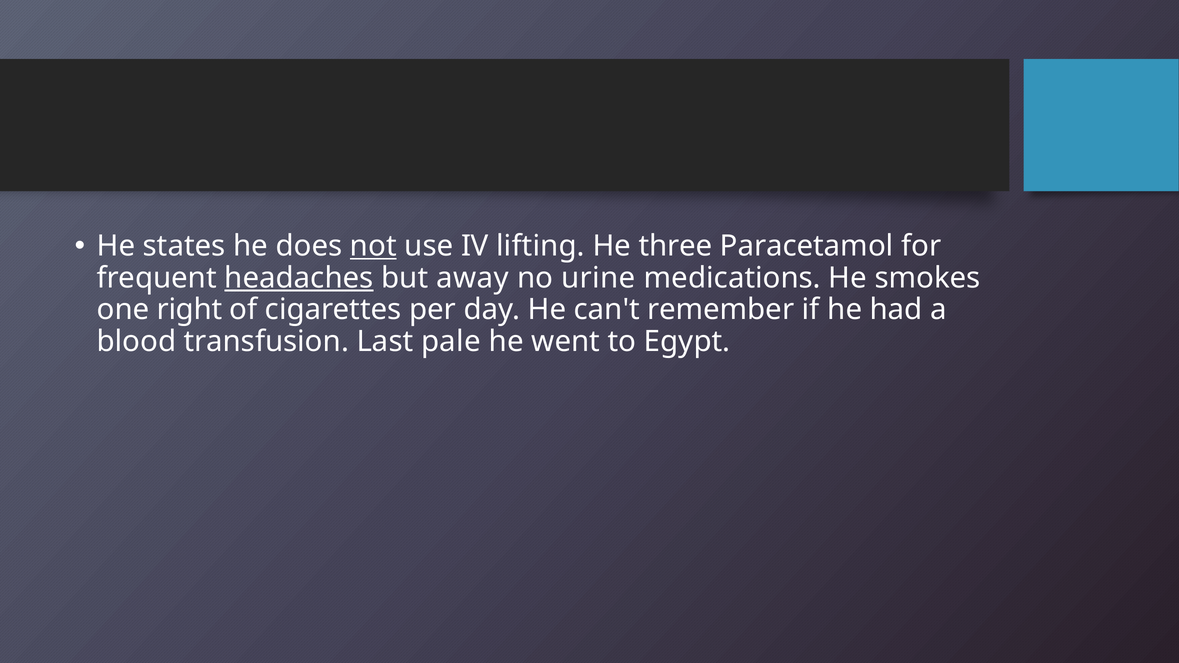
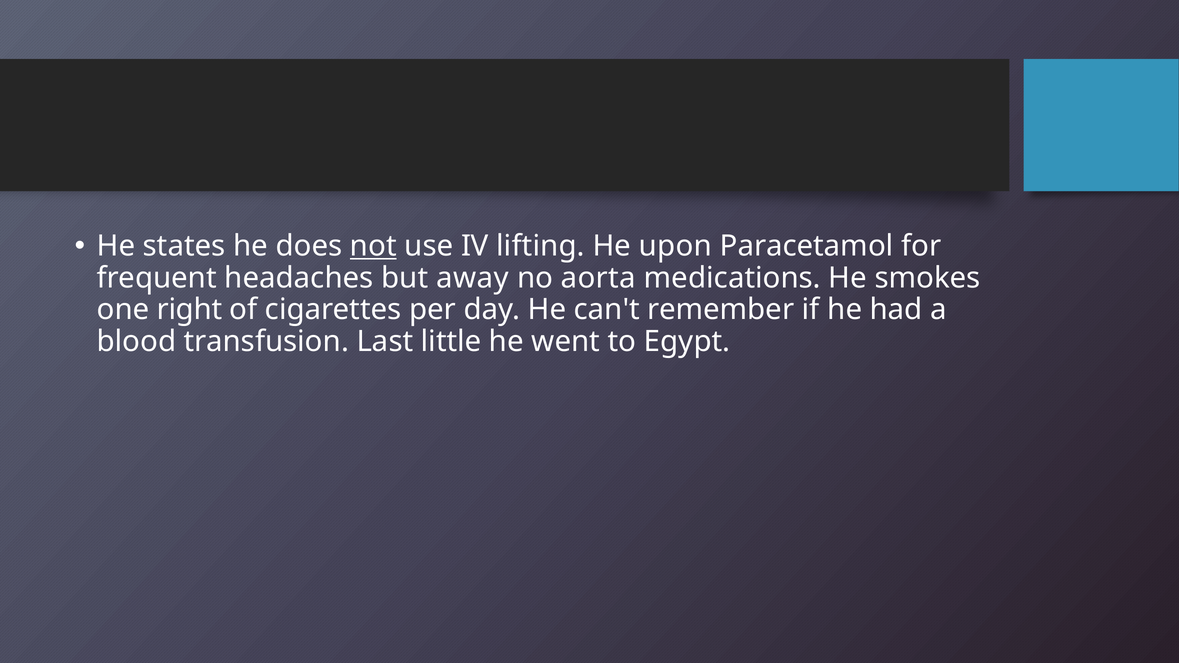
three: three -> upon (675, 246)
headaches underline: present -> none (299, 278)
urine: urine -> aorta (598, 278)
pale: pale -> little (451, 342)
